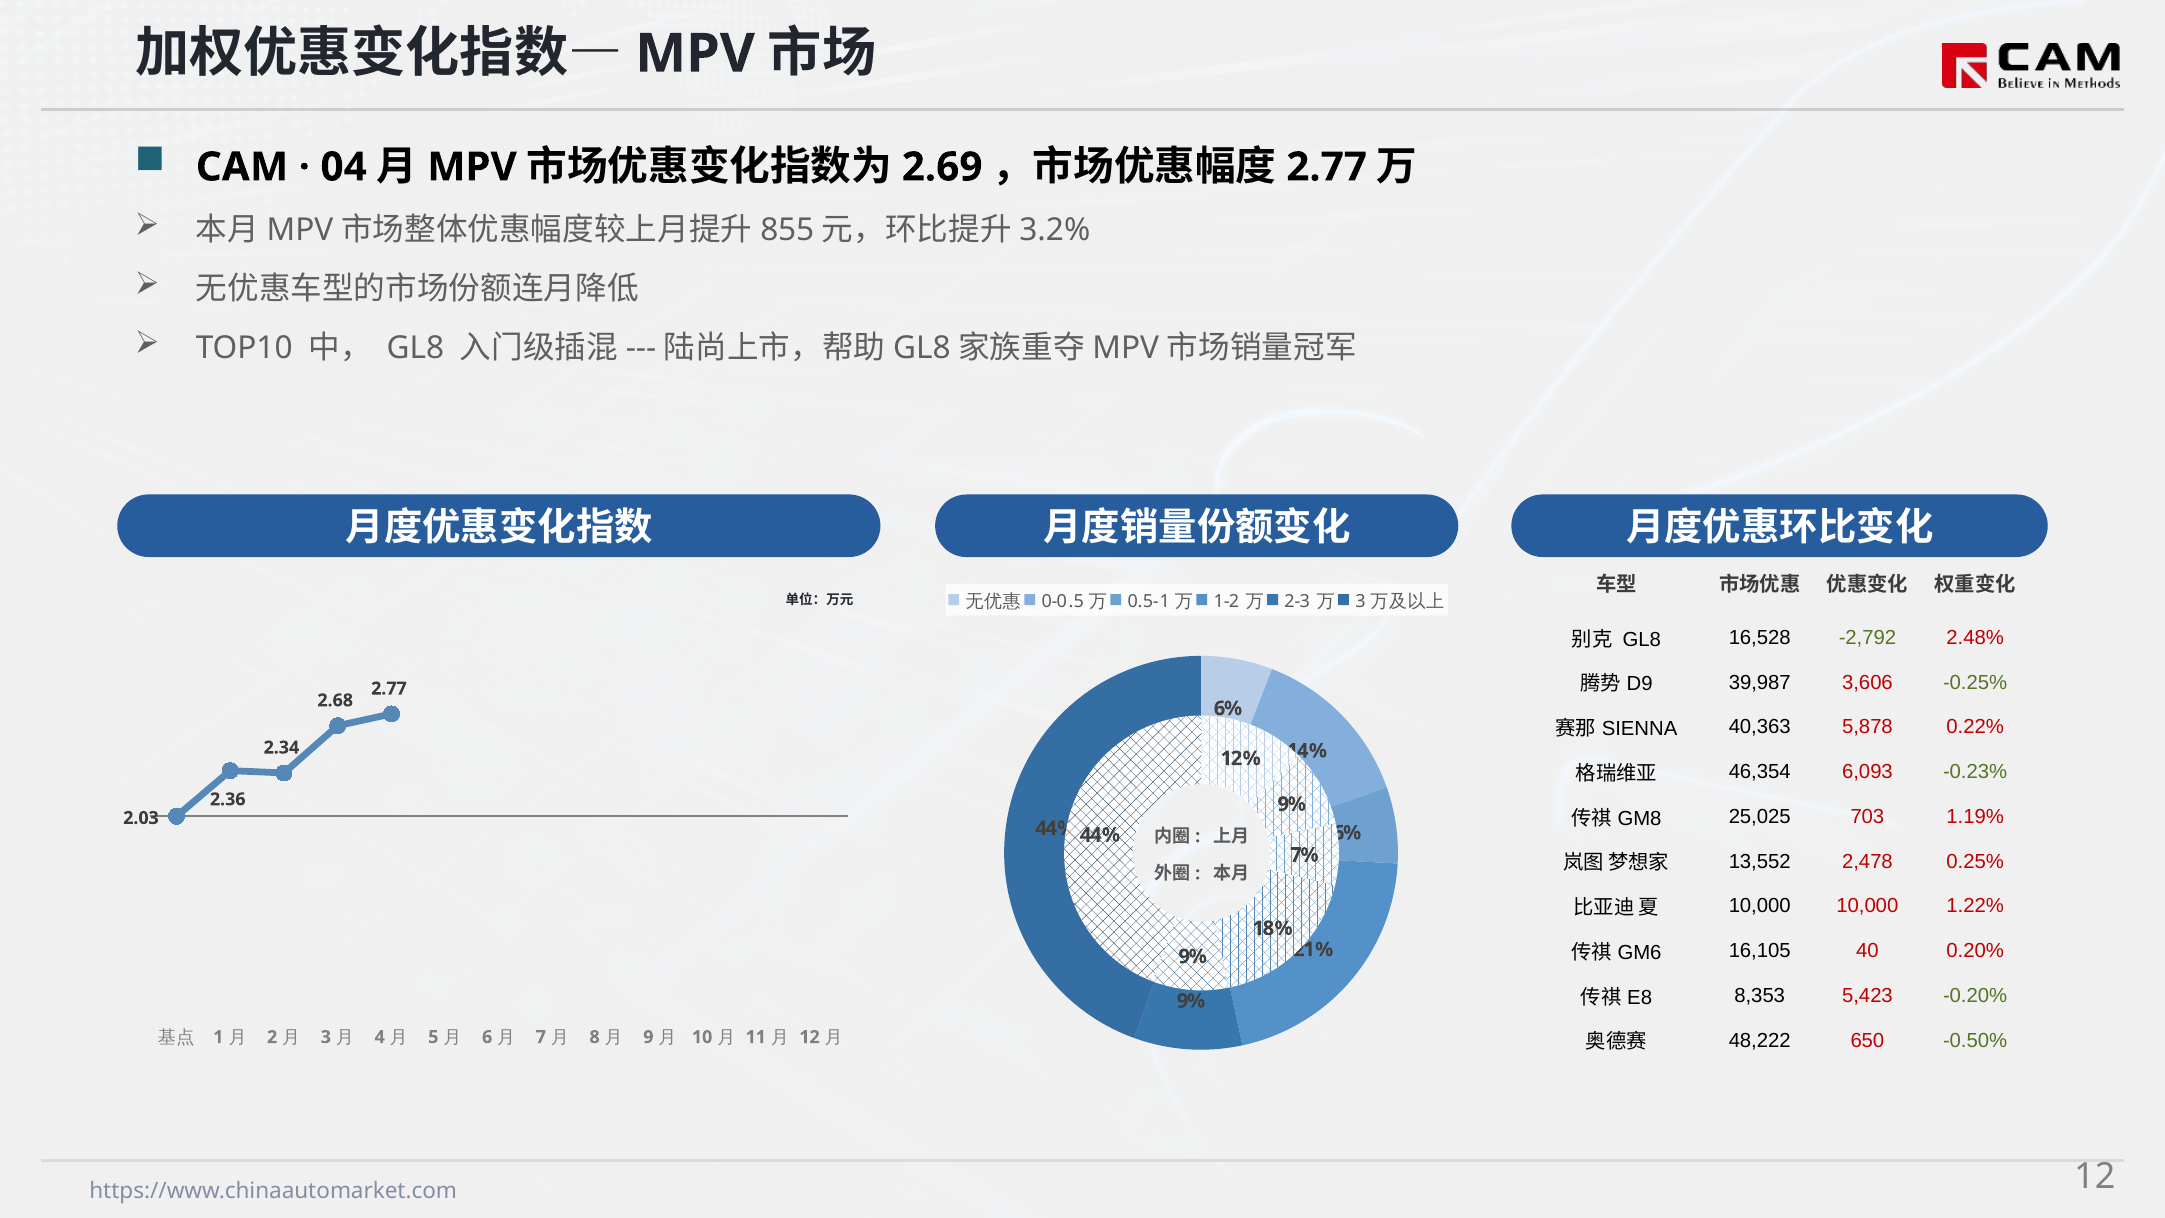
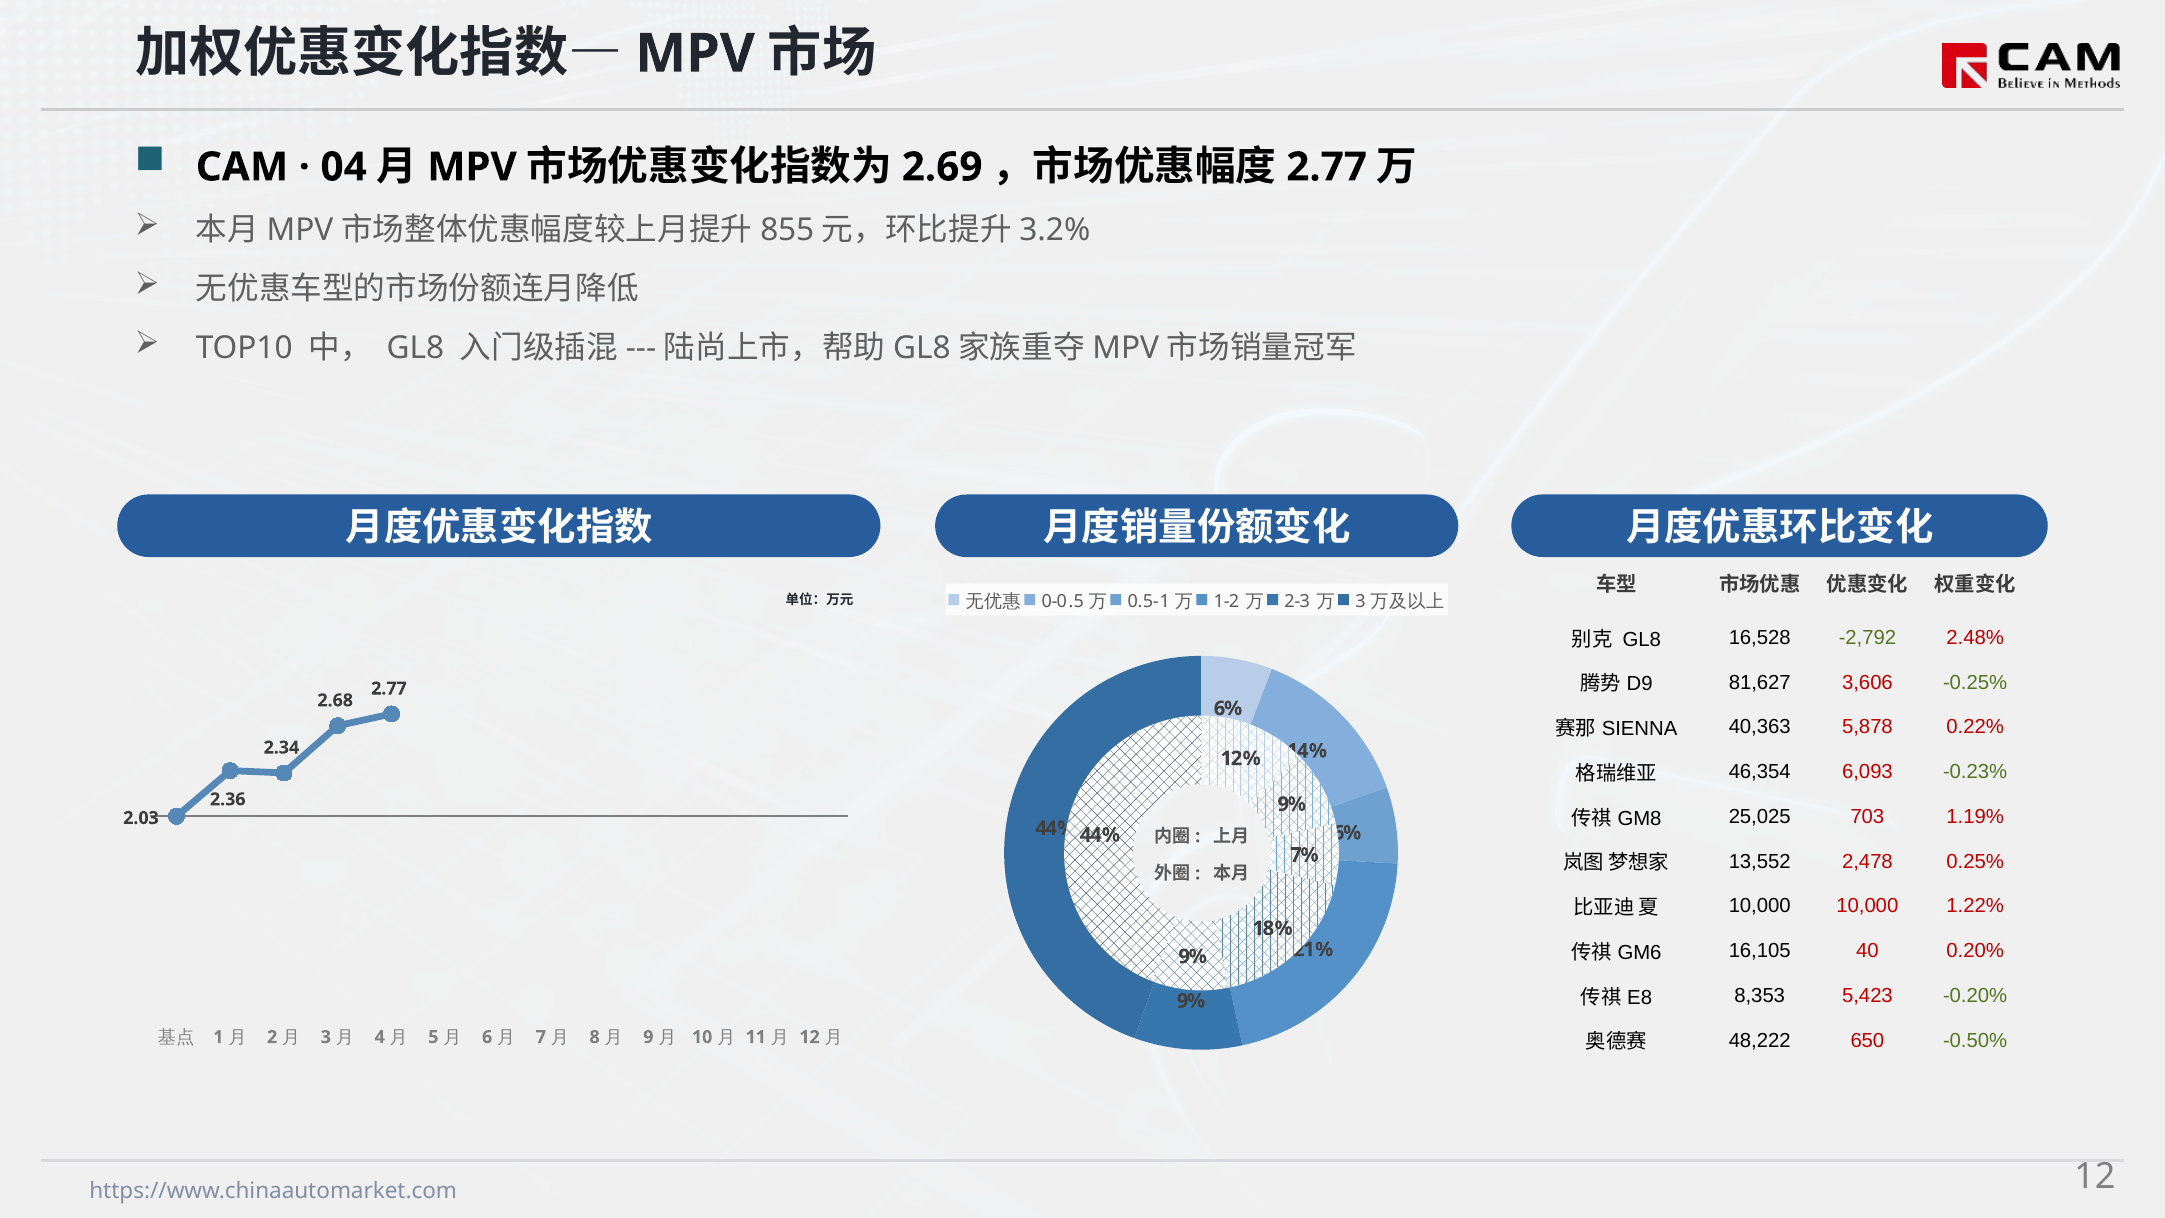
39,987: 39,987 -> 81,627 (1760, 682)
